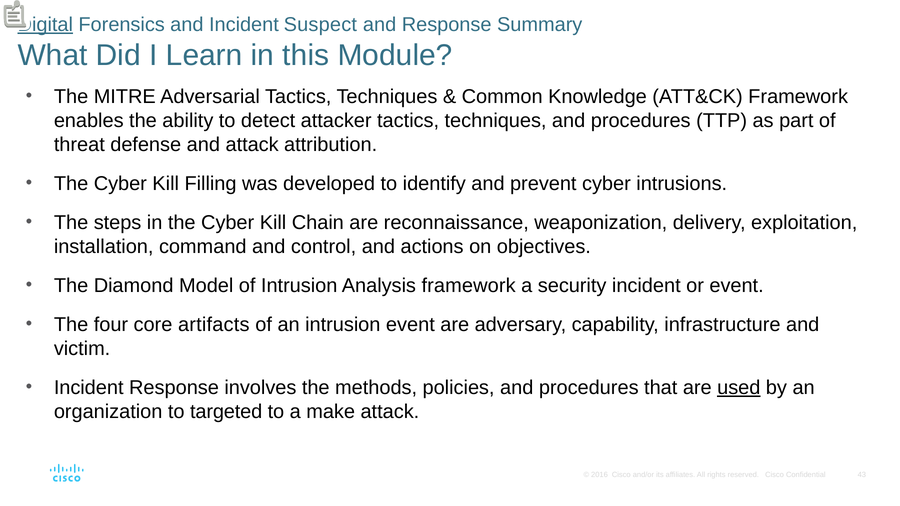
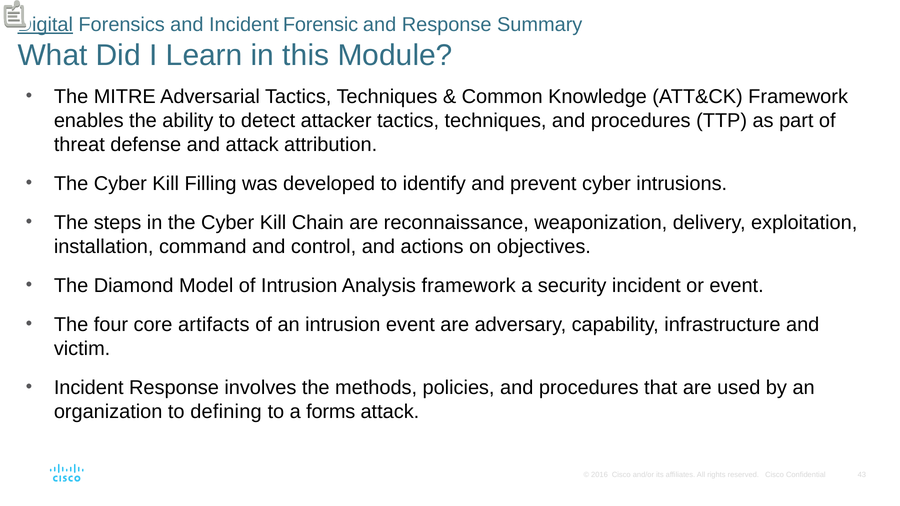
Suspect: Suspect -> Forensic (321, 25)
used underline: present -> none (739, 388)
targeted: targeted -> defining (226, 412)
make: make -> forms (331, 412)
